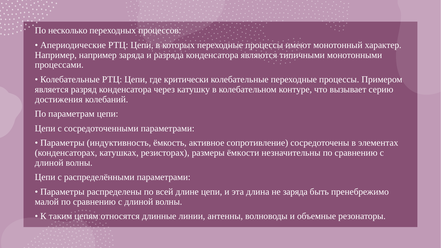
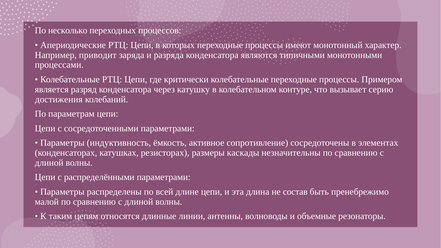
Например например: например -> приводит (98, 55)
ёмкости: ёмкости -> каскады (243, 153)
не заряда: заряда -> состав (295, 192)
